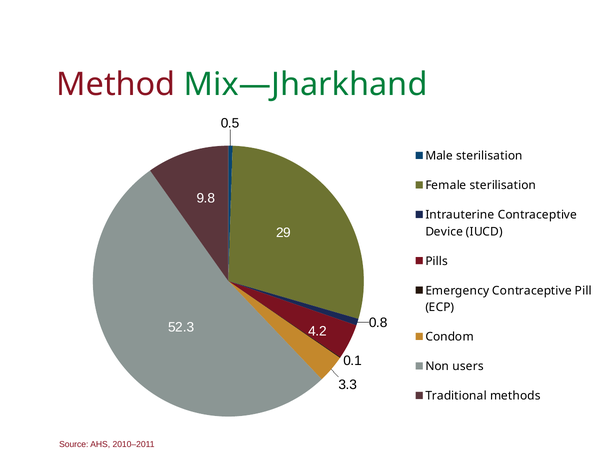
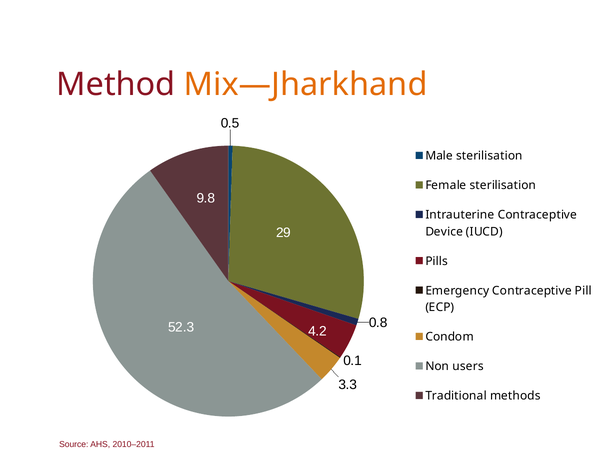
Mix—Jharkhand colour: green -> orange (306, 84)
